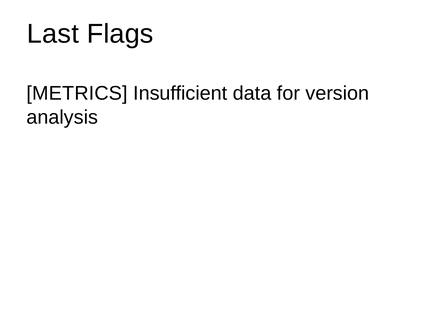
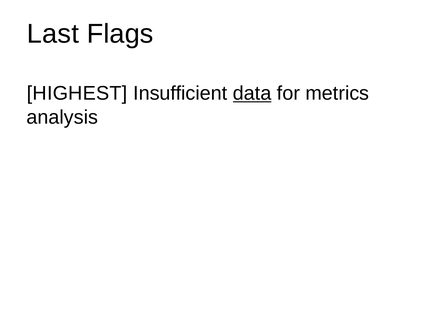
METRICS: METRICS -> HIGHEST (77, 93)
data underline: none -> present (252, 93)
version: version -> metrics (337, 93)
